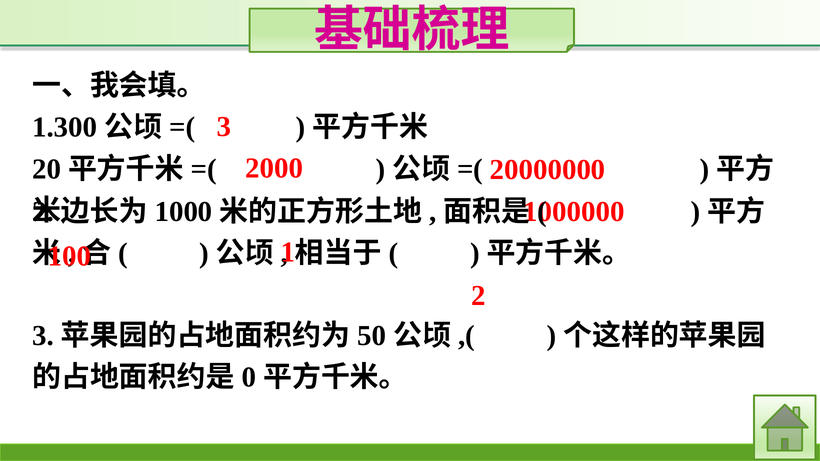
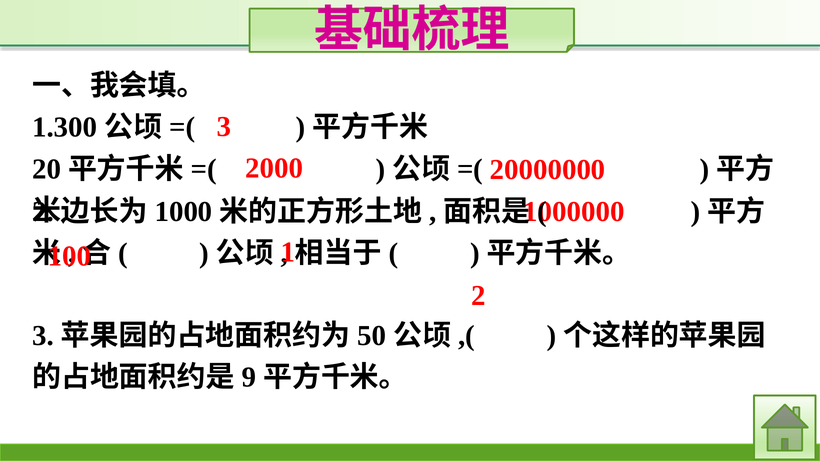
0: 0 -> 9 (249, 377)
